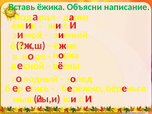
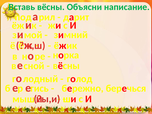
Вставь ёжика: ёжика -> вёсны (51, 7)
